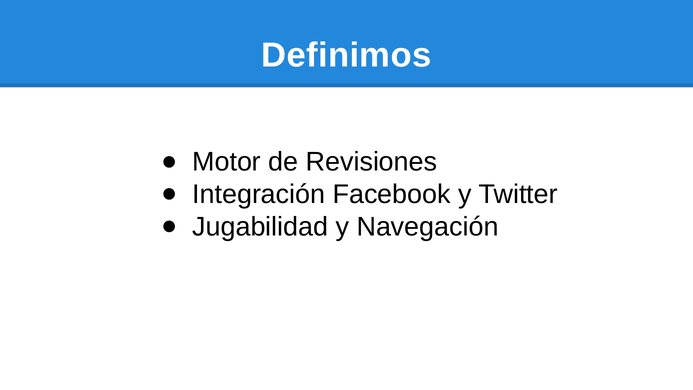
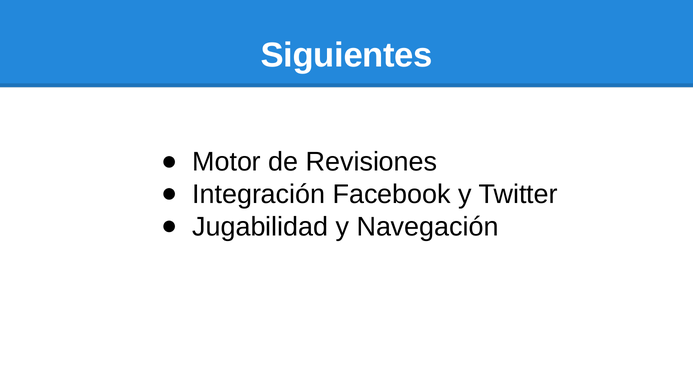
Definimos: Definimos -> Siguientes (347, 55)
